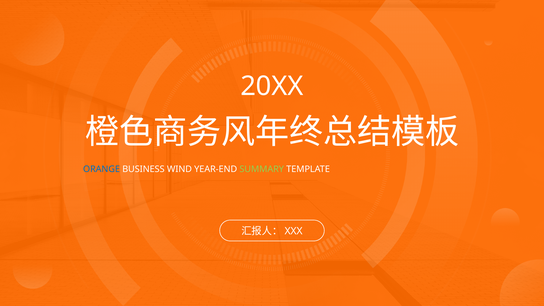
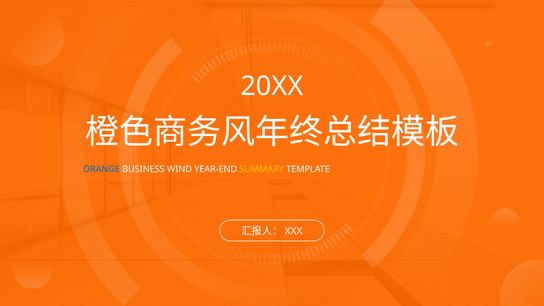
SUMMARY colour: light green -> yellow (262, 169)
